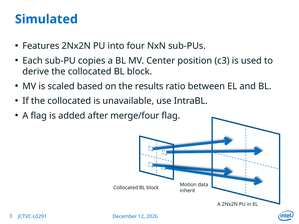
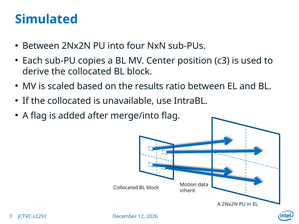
Features: Features -> Between (41, 46)
merge/four: merge/four -> merge/into (135, 116)
